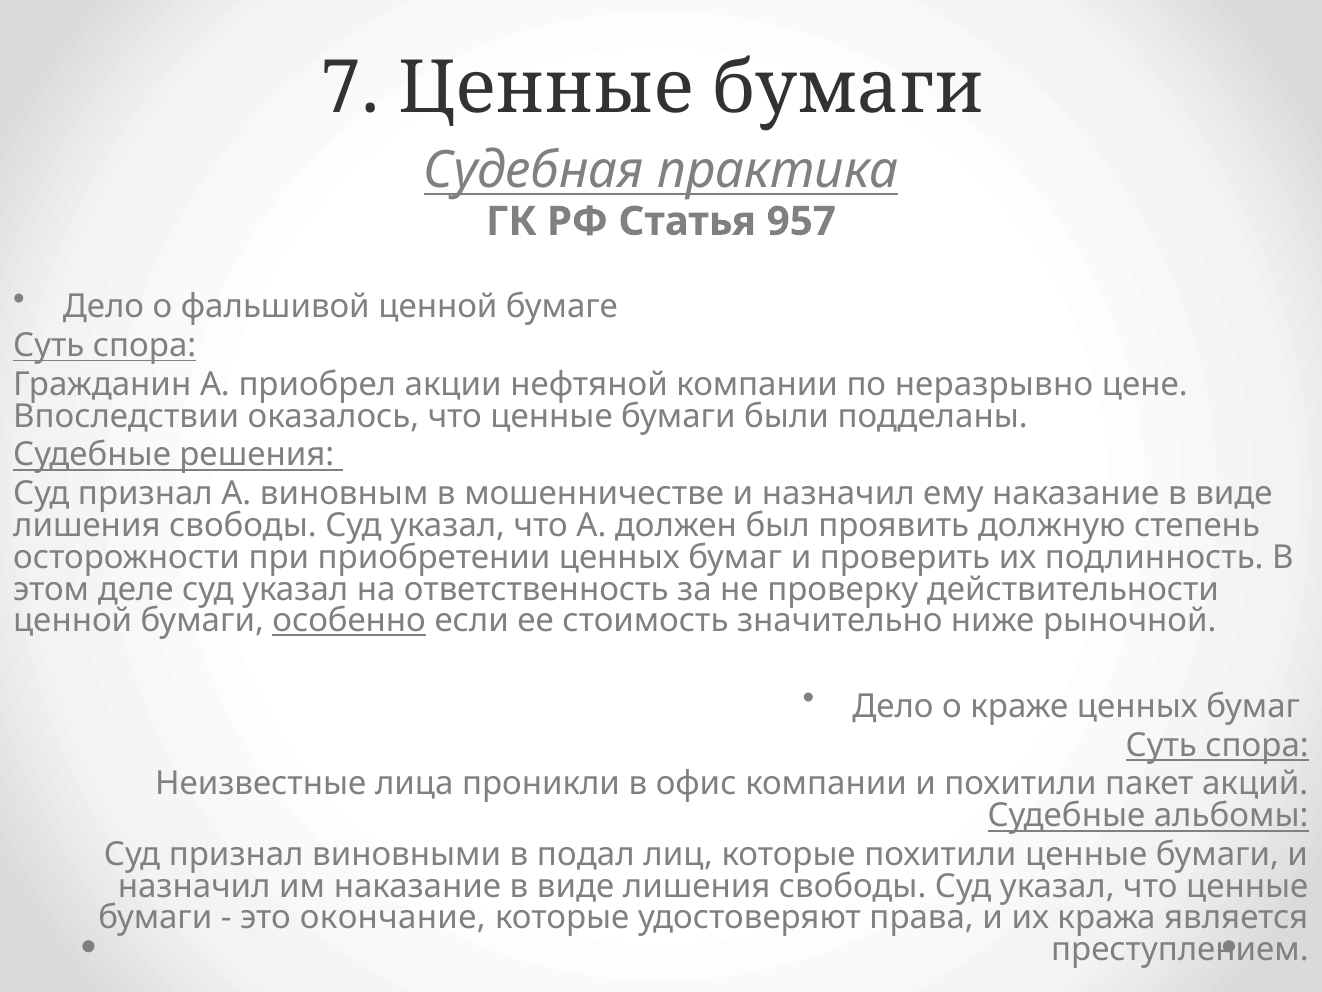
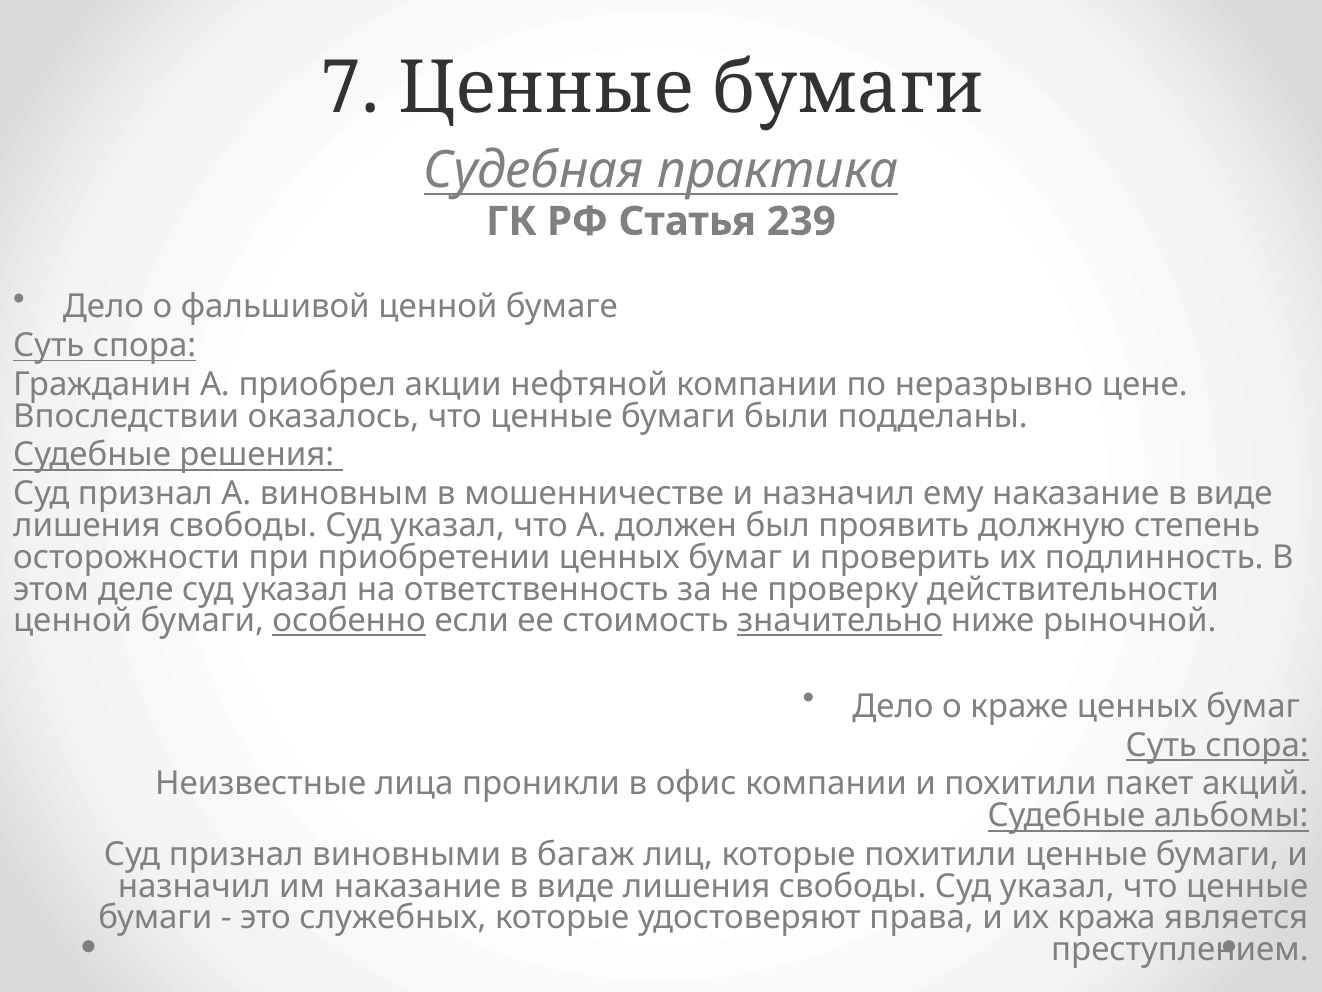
957: 957 -> 239 (801, 221)
значительно underline: none -> present (840, 621)
подал: подал -> багаж (586, 854)
окончание: окончание -> служебных (393, 918)
